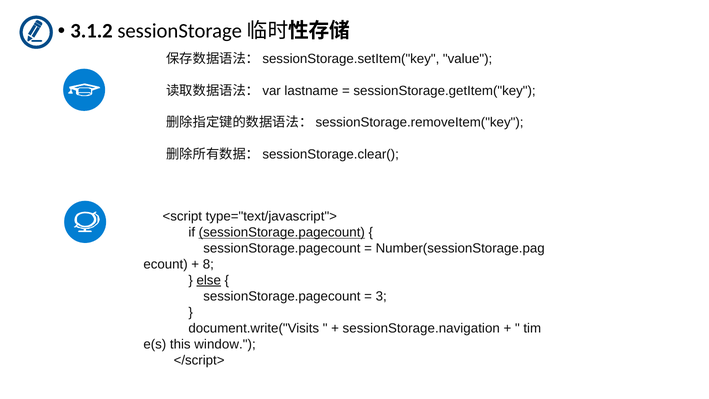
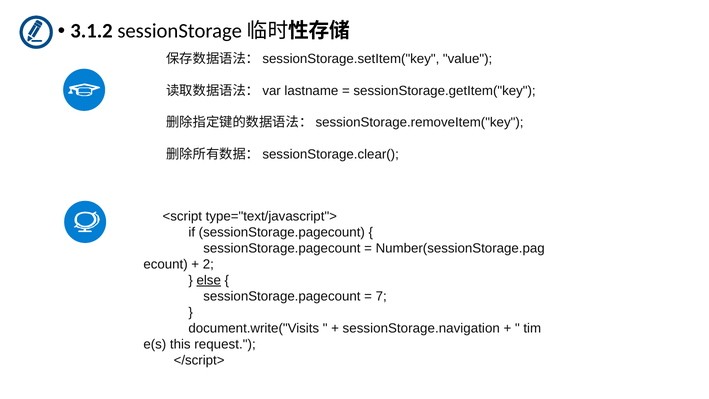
sessionStorage.pagecount underline: present -> none (282, 232)
8: 8 -> 2 (208, 264)
3: 3 -> 7 (381, 296)
window: window -> request (225, 344)
